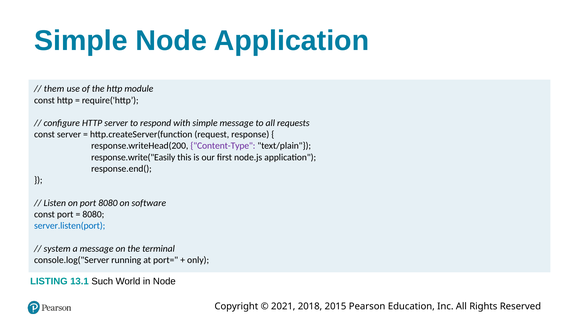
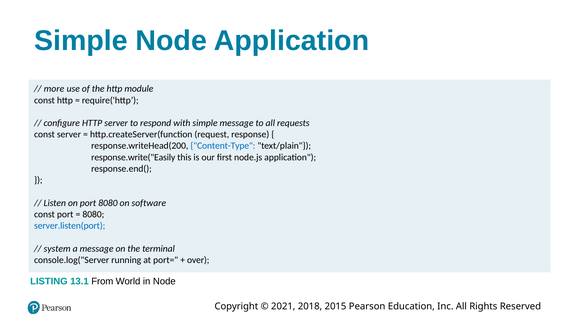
them: them -> more (54, 89)
Content-Type colour: purple -> blue (223, 146)
only: only -> over (198, 260)
Such: Such -> From (102, 282)
